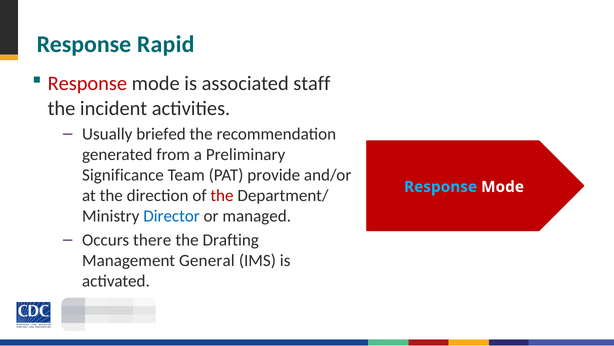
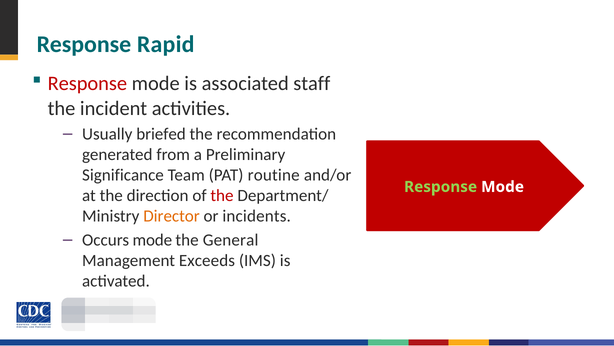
provide: provide -> routine (274, 175)
Response colour: light blue -> light green (441, 187)
Director colour: blue -> orange (172, 216)
managed: managed -> incidents (257, 216)
Occurs there: there -> mode (152, 240)
Drafting: Drafting -> General (231, 240)
General: General -> Exceeds (207, 260)
